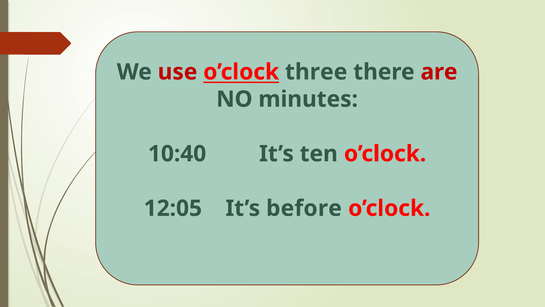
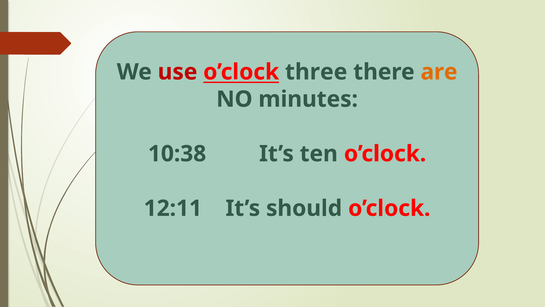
are colour: red -> orange (439, 72)
10:40: 10:40 -> 10:38 (177, 154)
12:05: 12:05 -> 12:11 (173, 208)
before: before -> should (304, 208)
